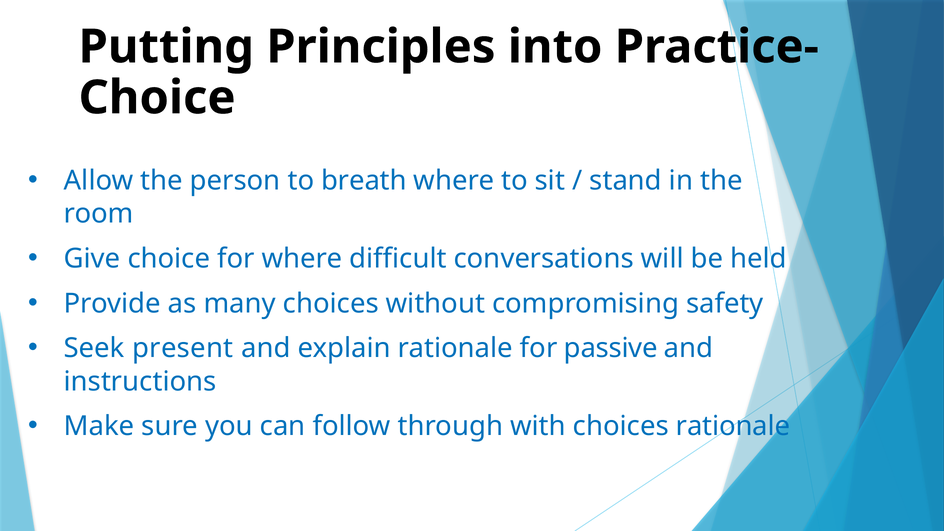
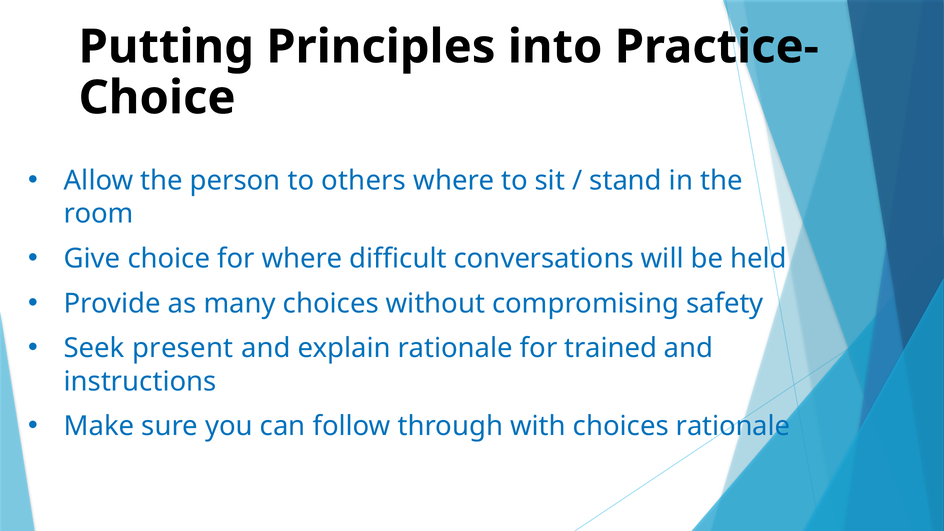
breath: breath -> others (364, 181)
passive: passive -> trained (611, 348)
